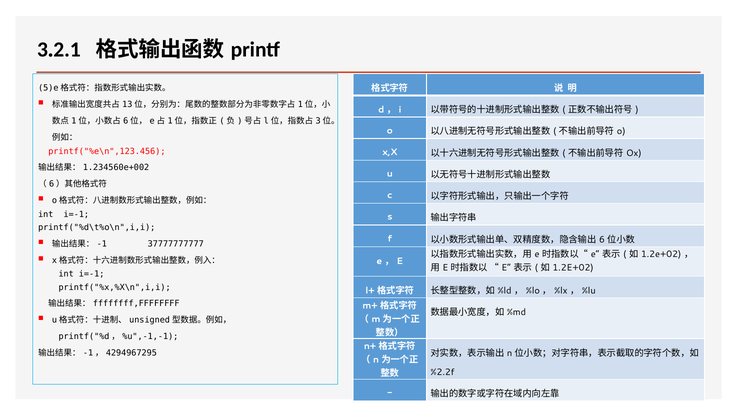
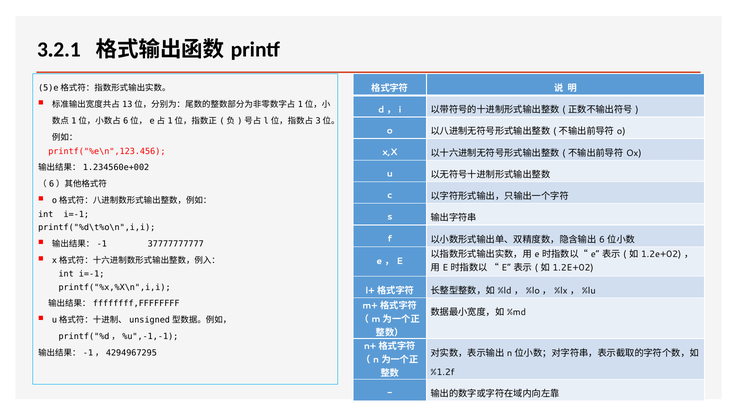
%2.2f: %2.2f -> %1.2f (443, 372)
